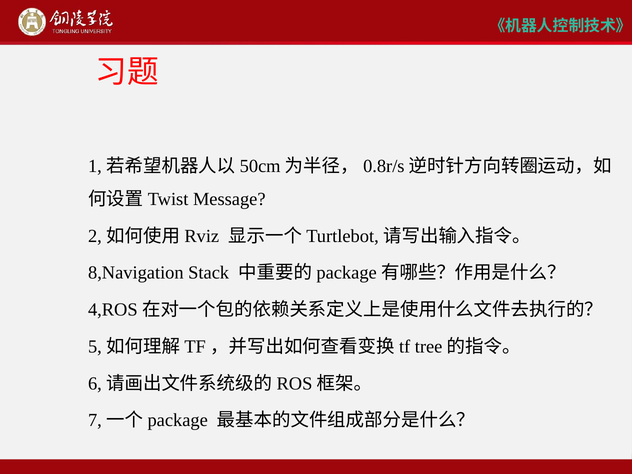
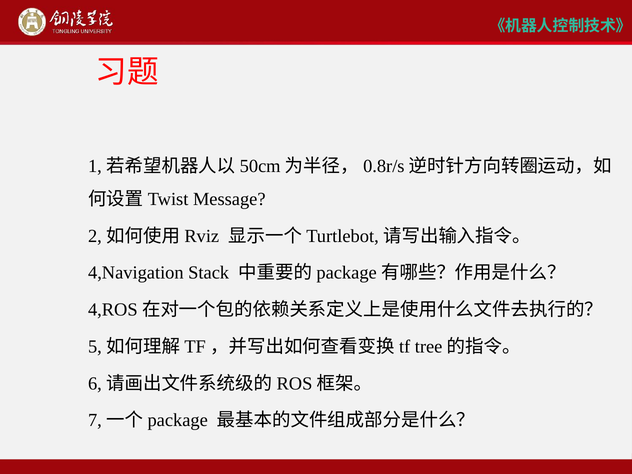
8,Navigation: 8,Navigation -> 4,Navigation (136, 273)
